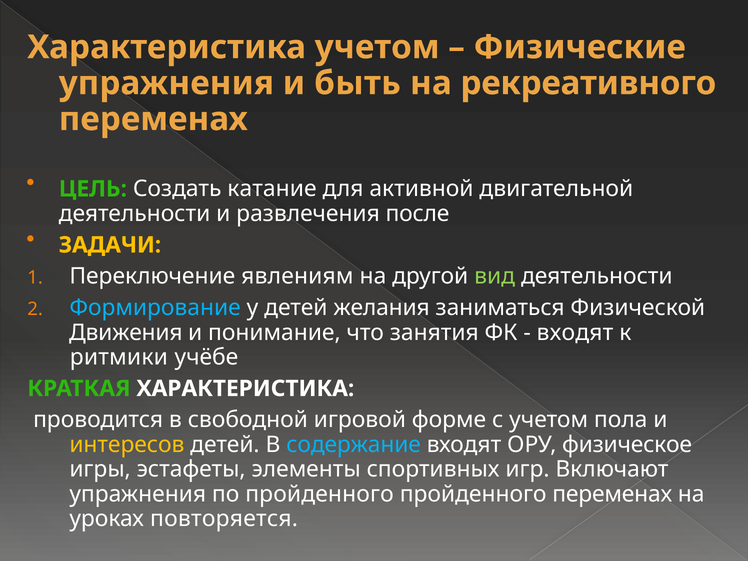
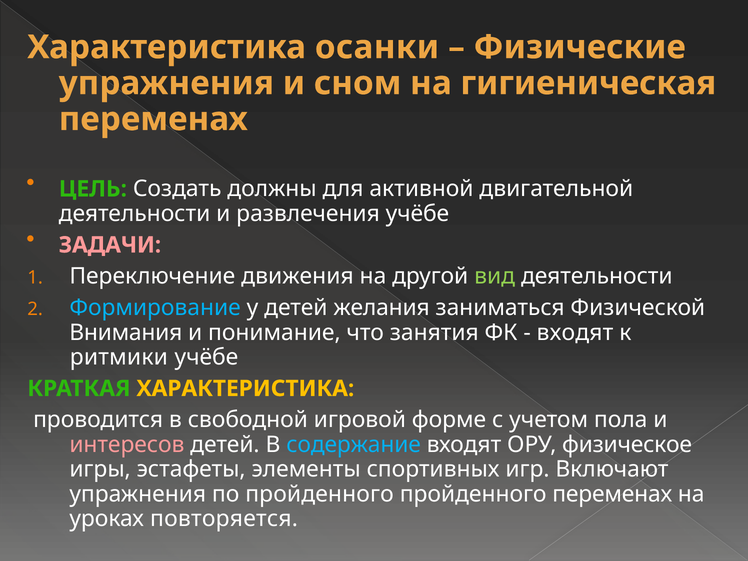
Характеристика учетом: учетом -> осанки (377, 47)
быть: быть -> сном (358, 83)
рекреативного: рекреативного -> гигиеническая (588, 83)
катание: катание -> должны (272, 189)
развлечения после: после -> учёбе (417, 214)
ЗАДАЧИ colour: yellow -> pink (110, 245)
явлениям: явлениям -> движения (297, 276)
Движения: Движения -> Внимания (126, 332)
ХАРАКТЕРИСТИКА colour: white -> yellow (245, 389)
интересов colour: yellow -> pink (127, 445)
